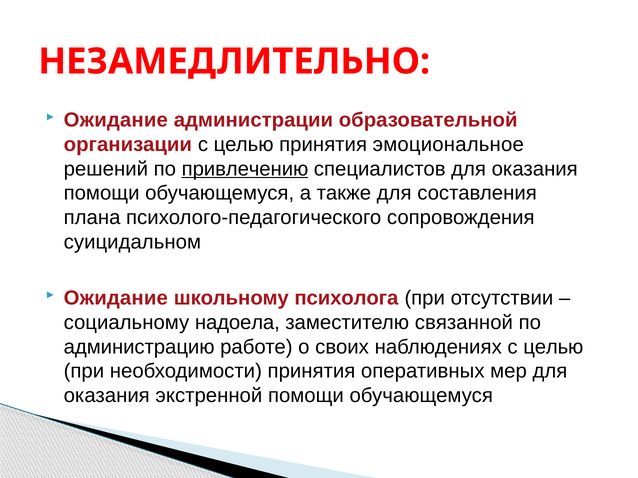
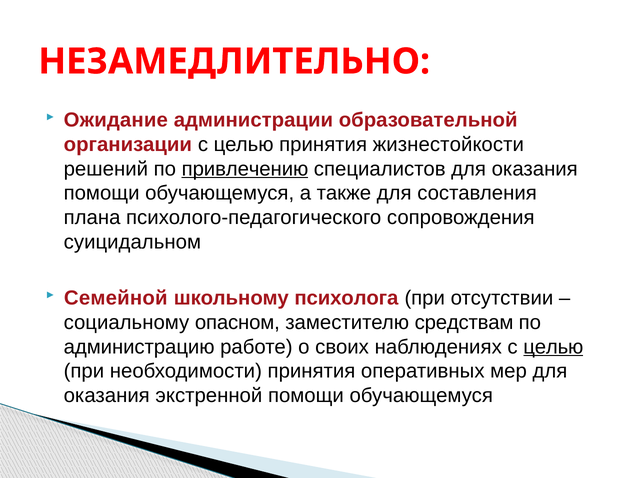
эмоциональное: эмоциональное -> жизнестойкости (448, 145)
Ожидание: Ожидание -> Семейной (116, 298)
надоела: надоела -> опасном (237, 323)
связанной: связанной -> средствам (464, 323)
целью underline: none -> present (553, 347)
